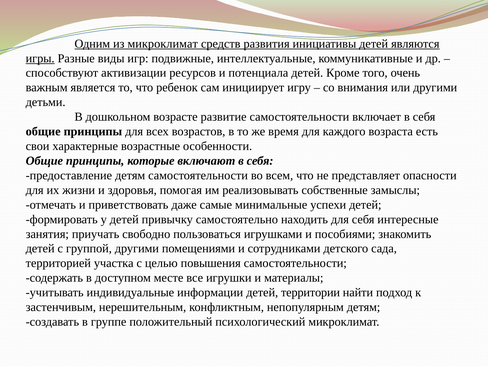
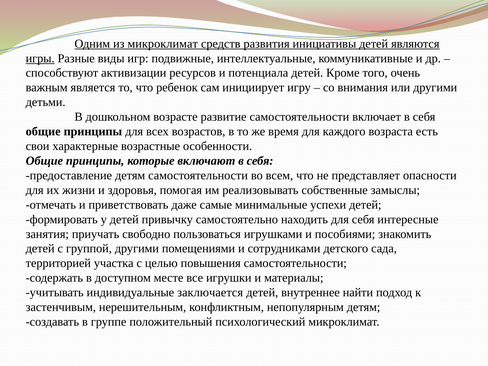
информации: информации -> заключается (210, 293)
территории: территории -> внутреннее (310, 293)
